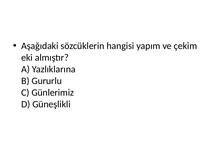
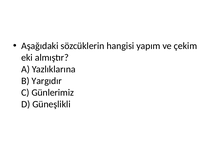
Gururlu: Gururlu -> Yargıdır (47, 81)
